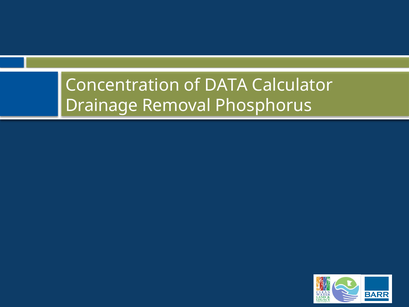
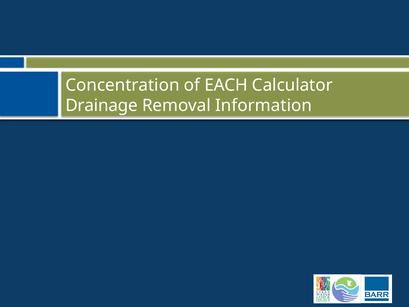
DATA: DATA -> EACH (226, 85)
Phosphorus: Phosphorus -> Information (264, 105)
